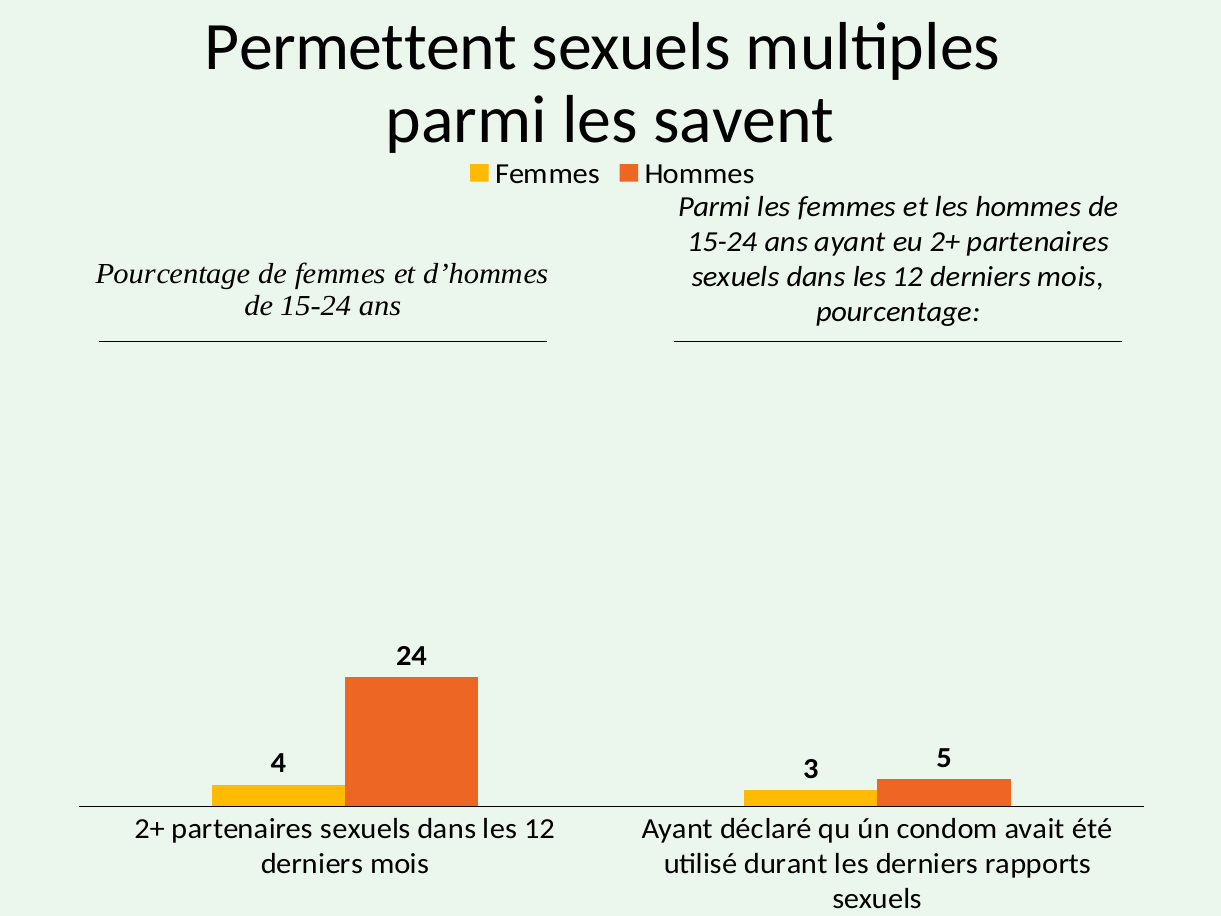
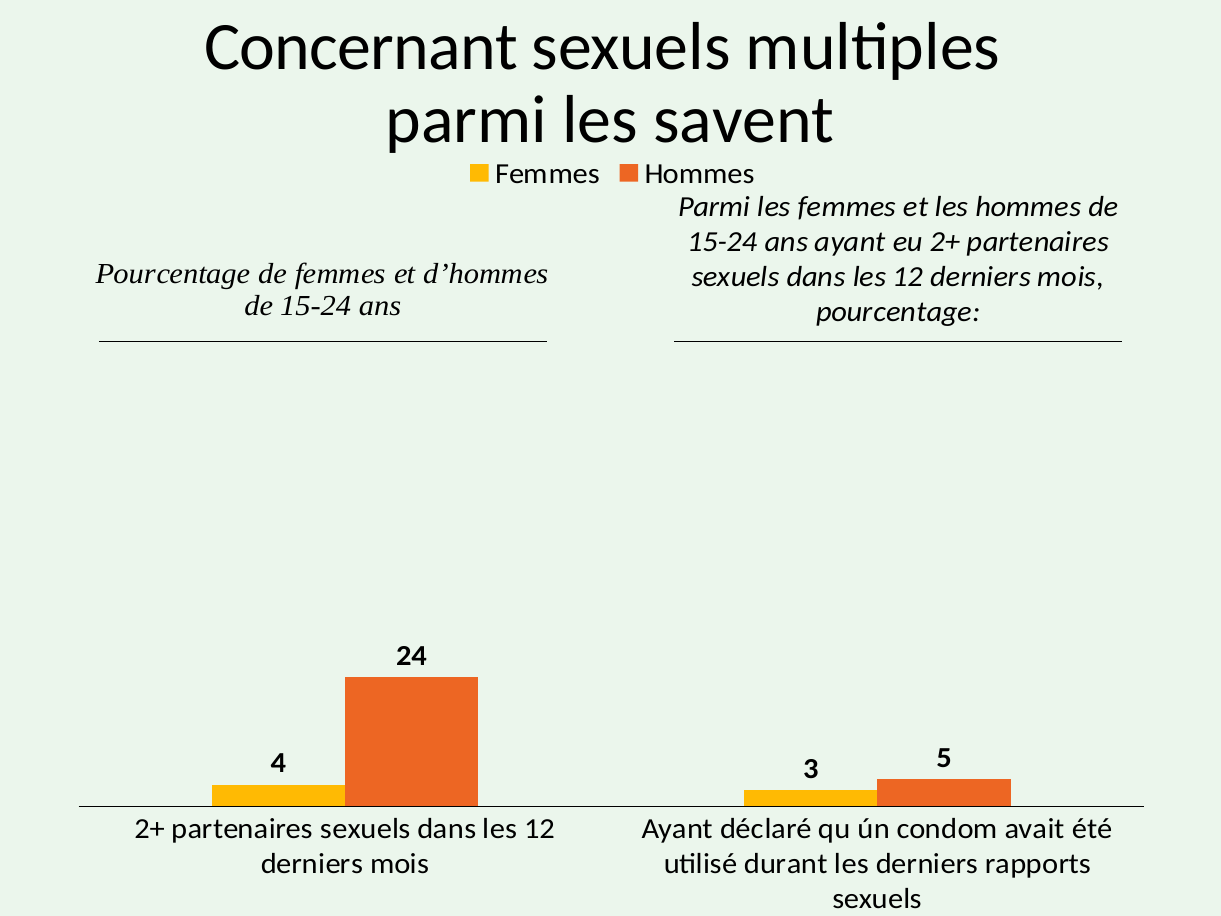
Permettent: Permettent -> Concernant (361, 47)
